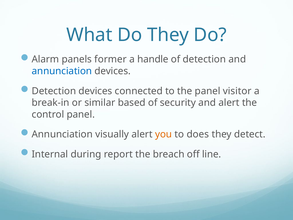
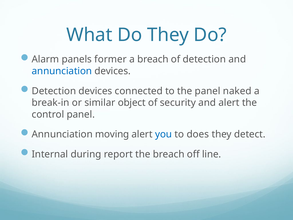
a handle: handle -> breach (153, 59)
visitor: visitor -> naked (237, 91)
based: based -> object (132, 103)
visually: visually -> moving (112, 134)
you colour: orange -> blue (164, 134)
